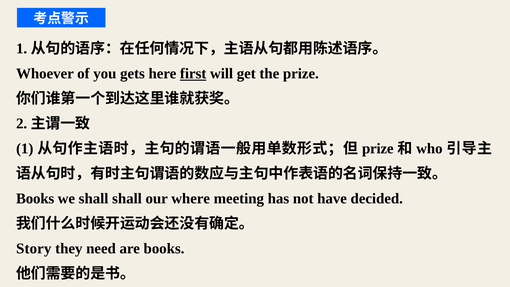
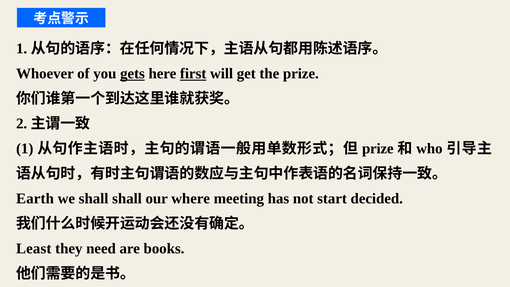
gets underline: none -> present (132, 74)
Books: Books -> Earth (35, 199)
have: have -> start (332, 199)
Story: Story -> Least (34, 249)
